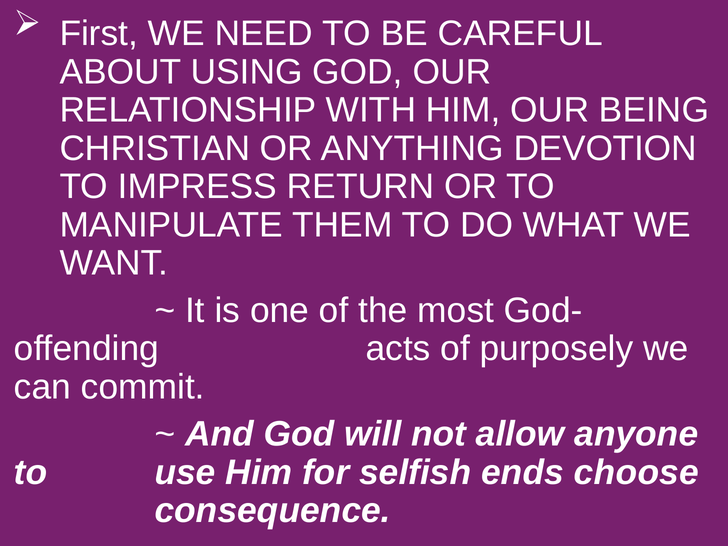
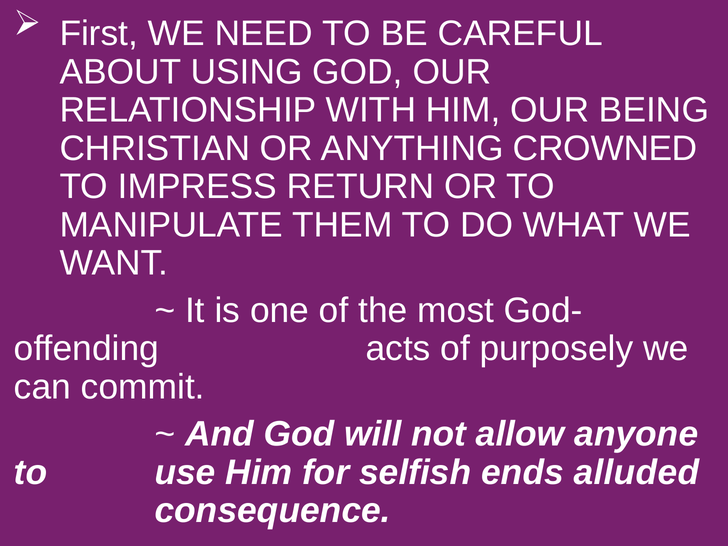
DEVOTION: DEVOTION -> CROWNED (605, 148)
choose: choose -> alluded (636, 472)
